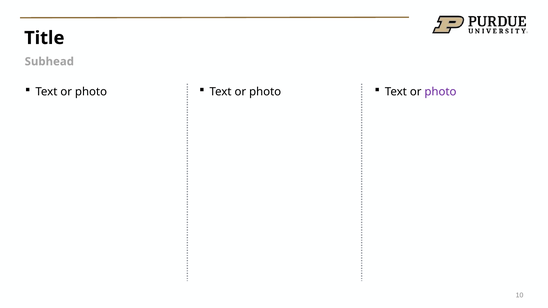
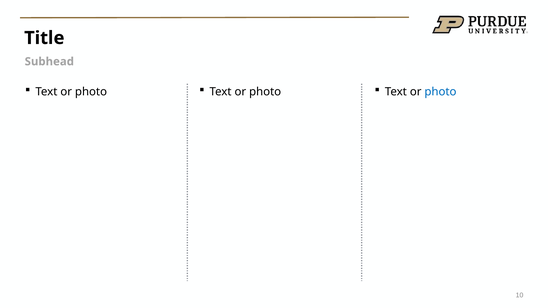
photo colour: purple -> blue (440, 92)
